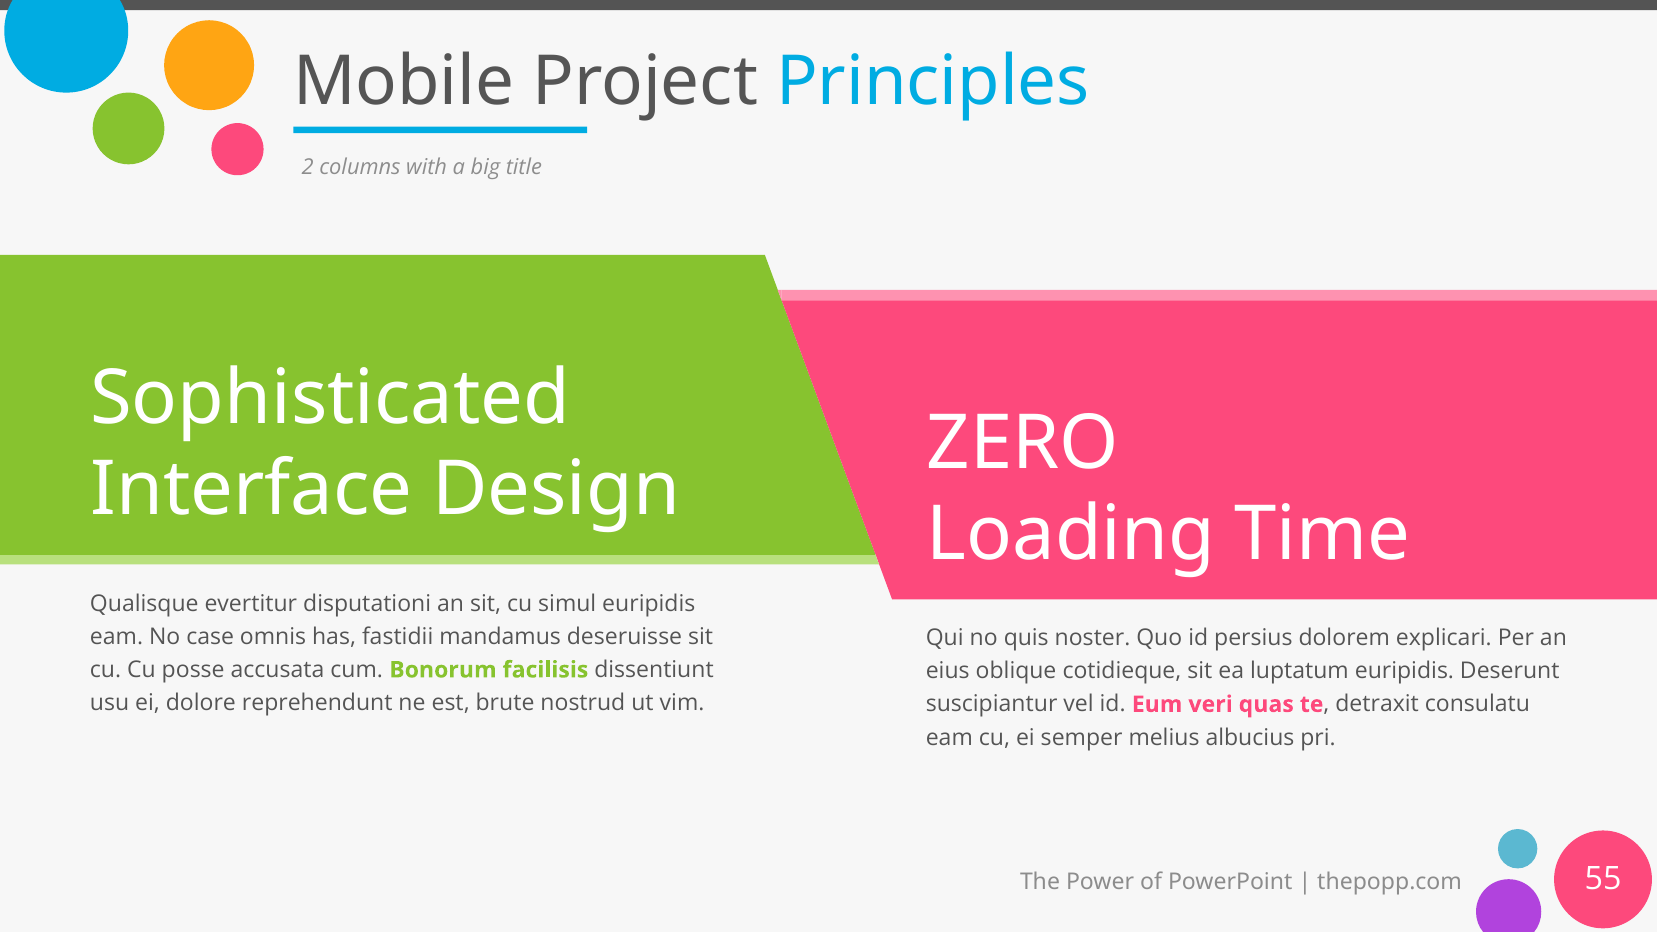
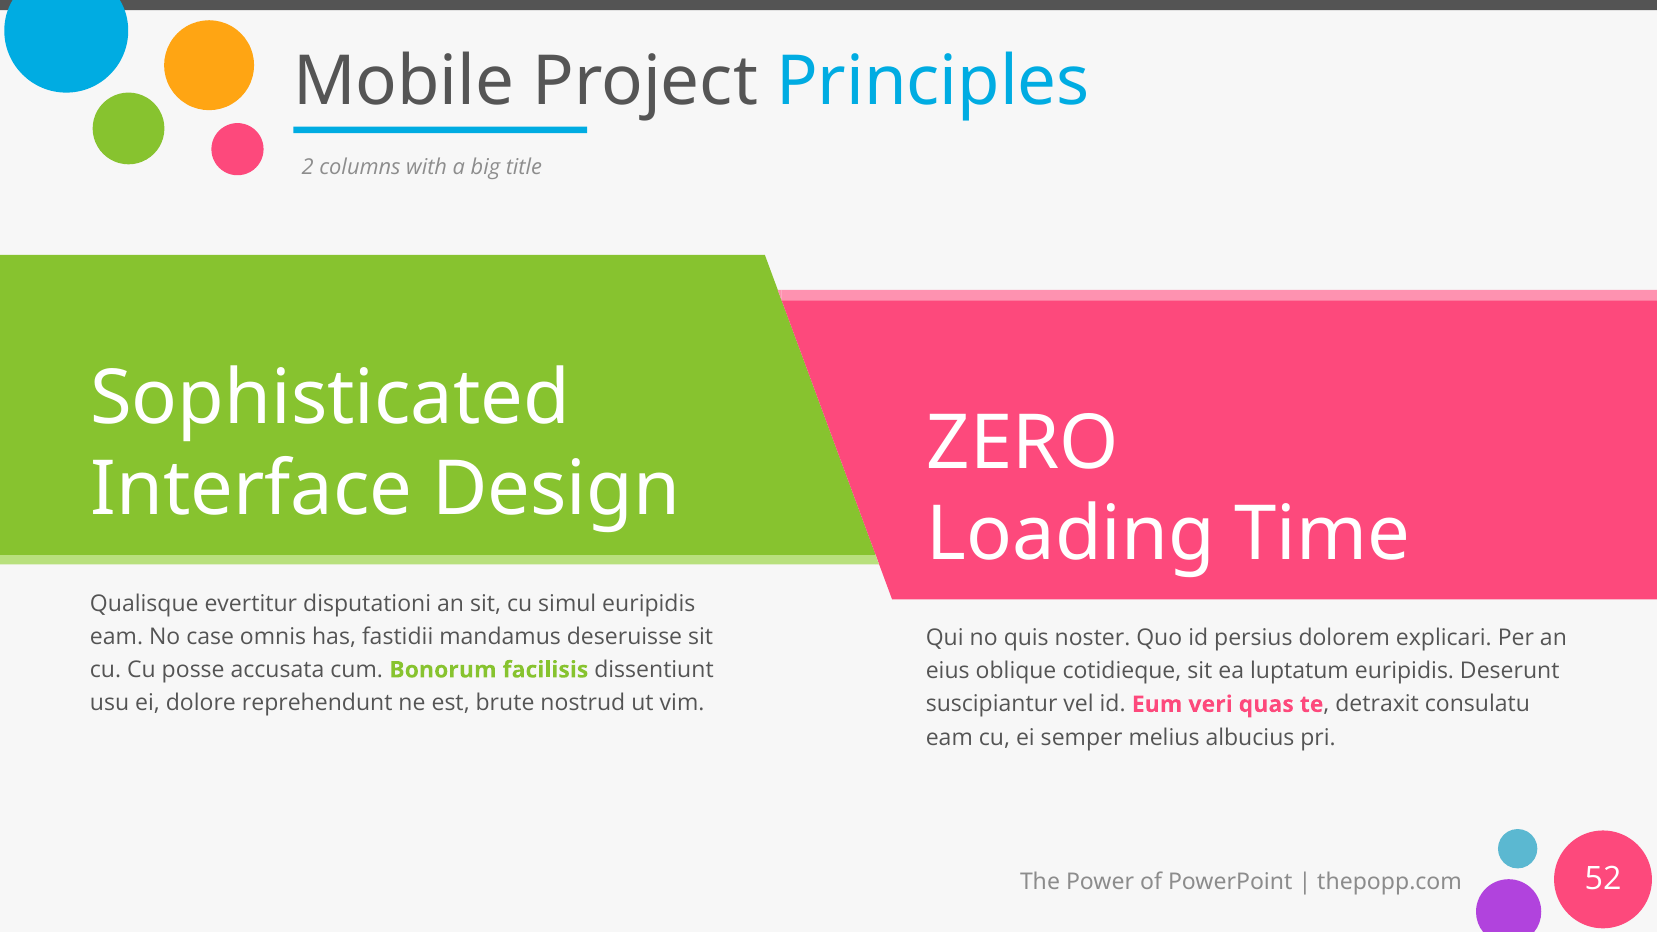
55: 55 -> 52 (1603, 879)
